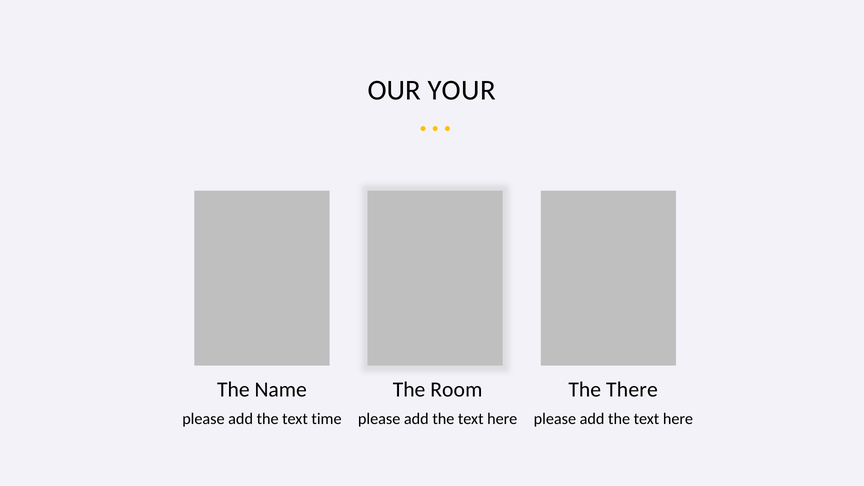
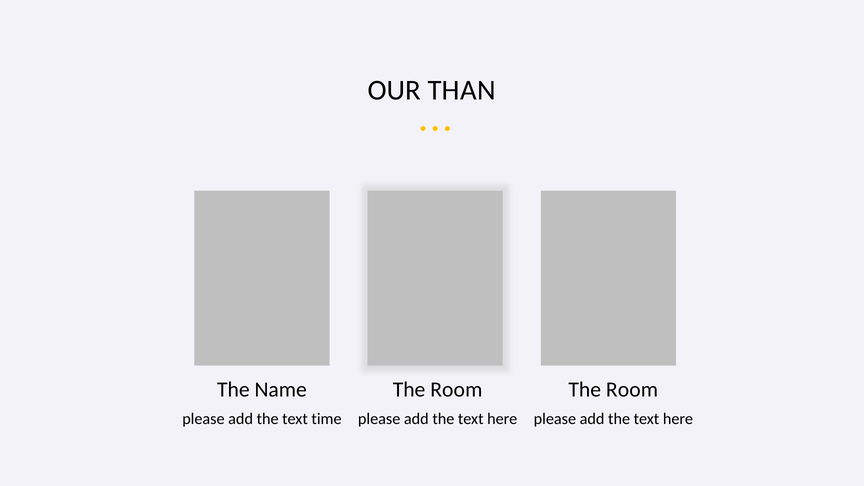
YOUR: YOUR -> THAN (462, 90)
There: There -> Room (632, 390)
